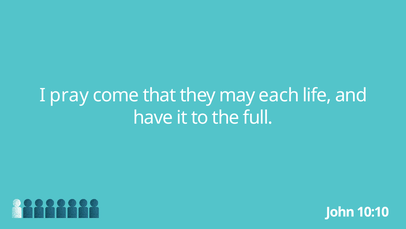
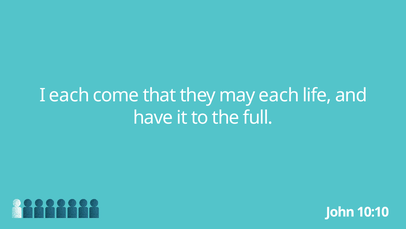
I pray: pray -> each (69, 95)
